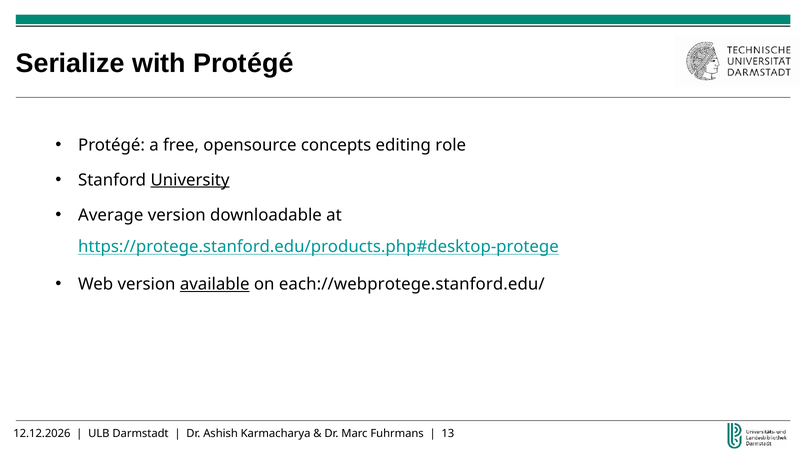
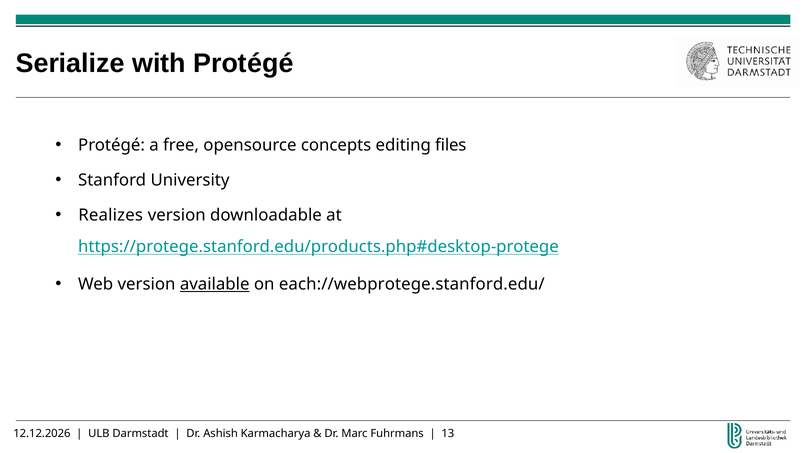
role: role -> files (451, 145)
University underline: present -> none (190, 180)
Average: Average -> Realizes (111, 215)
